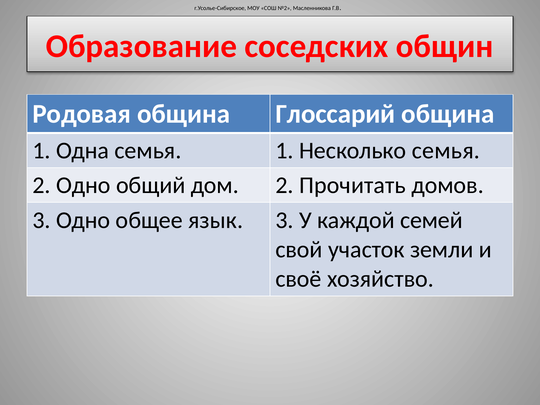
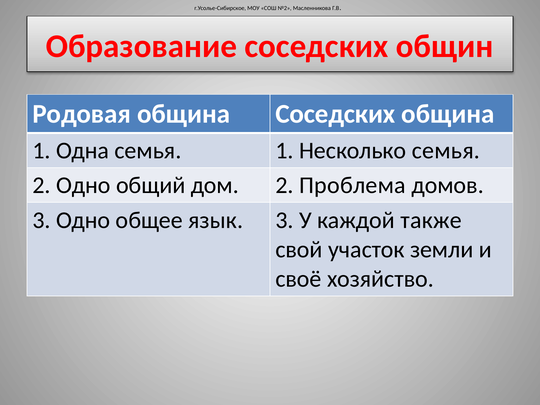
община Глоссарий: Глоссарий -> Соседских (335, 114)
Прочитать: Прочитать -> Проблема (352, 185)
семей: семей -> также (431, 220)
